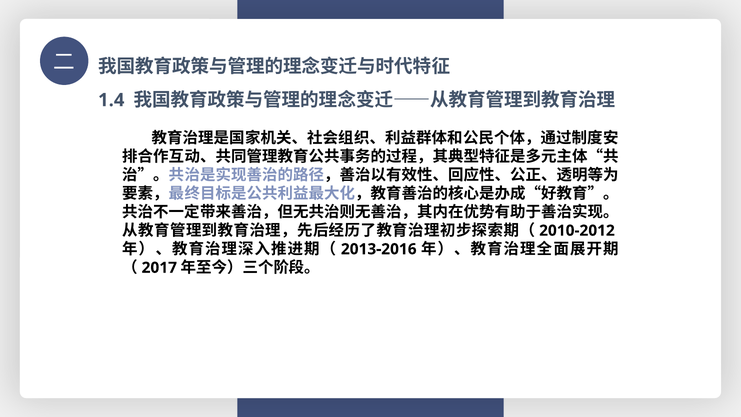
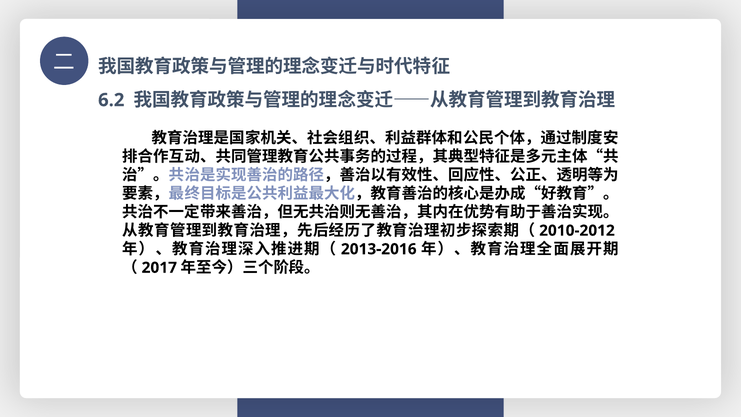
1.4: 1.4 -> 6.2 (111, 100)
